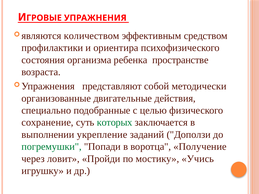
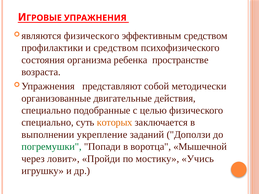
количеством: количеством -> физического (92, 36)
и ориентира: ориентира -> средством (116, 48)
сохранение: сохранение -> специально (48, 123)
которых colour: green -> orange (115, 123)
Получение: Получение -> Мышечной (200, 147)
